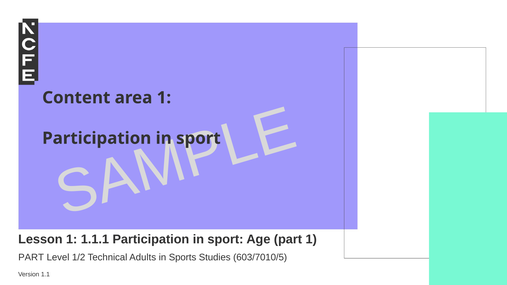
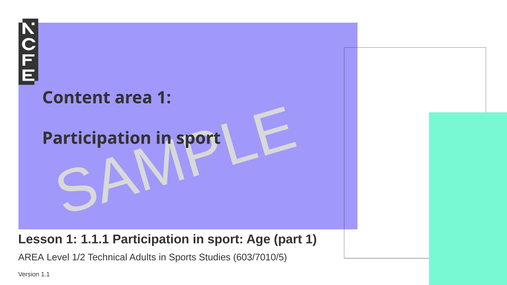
PART: PART -> AREA (31, 258)
